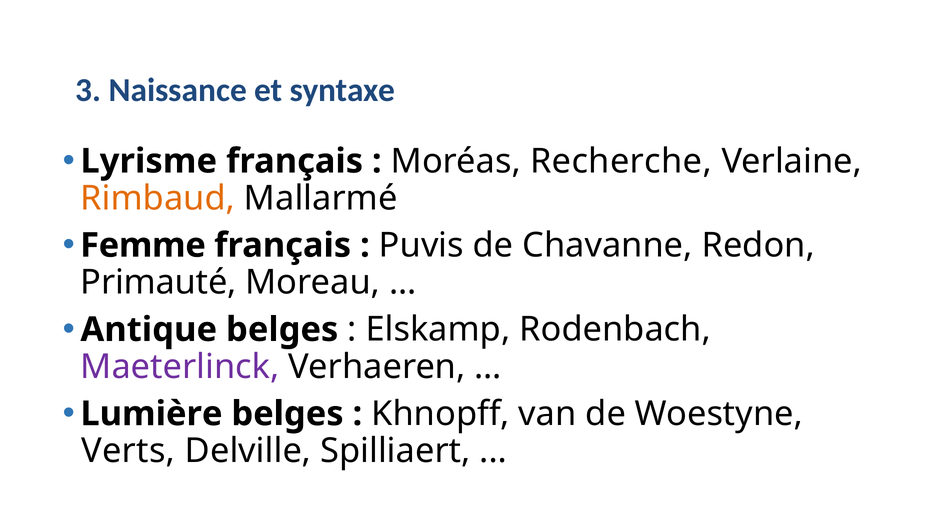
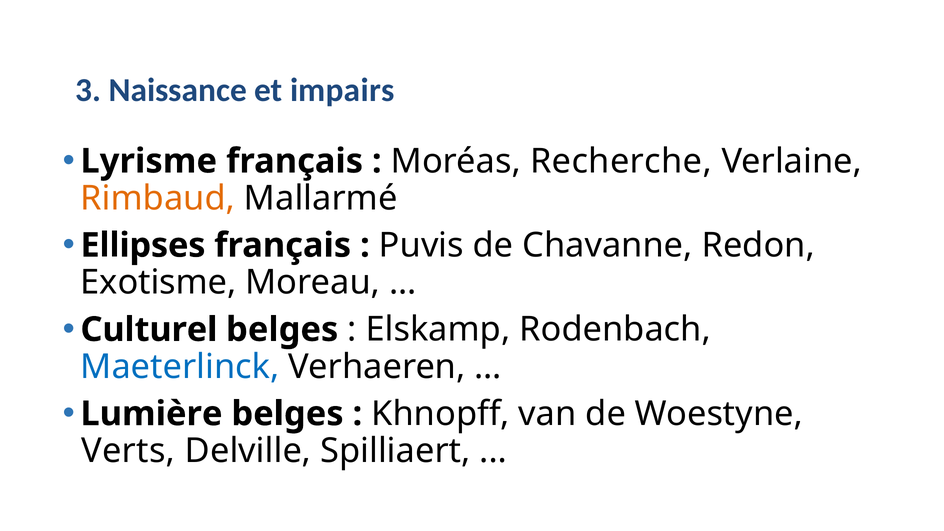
syntaxe: syntaxe -> impairs (342, 90)
Femme: Femme -> Ellipses (143, 245)
Primauté: Primauté -> Exotisme (158, 283)
Antique: Antique -> Culturel (149, 330)
Maeterlinck colour: purple -> blue (180, 367)
